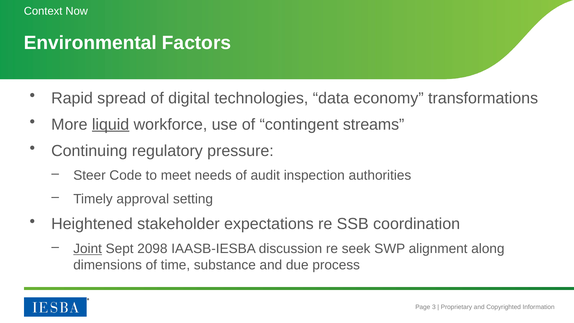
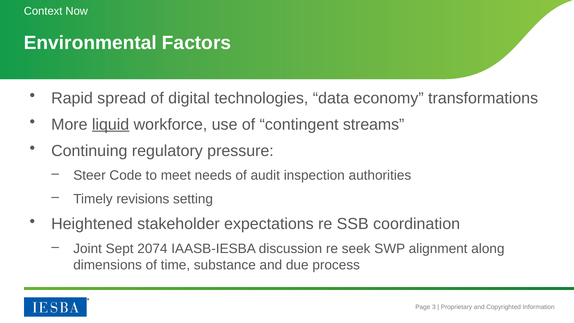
approval: approval -> revisions (143, 199)
Joint underline: present -> none (88, 249)
2098: 2098 -> 2074 (152, 249)
